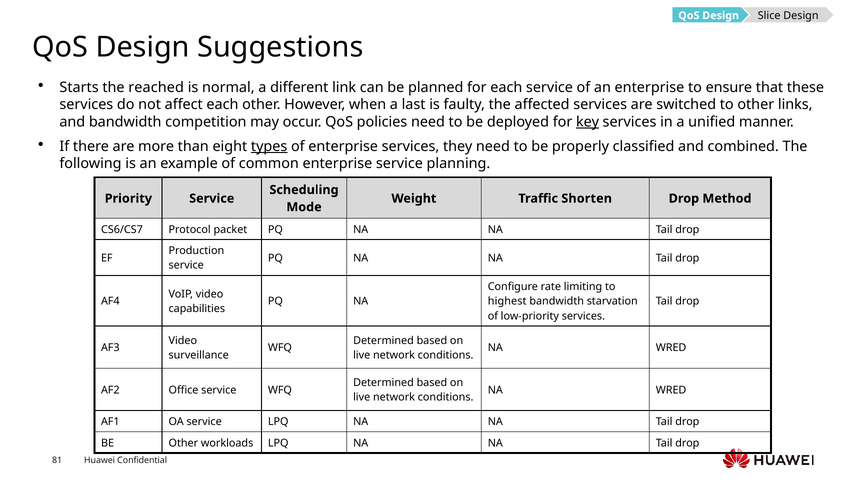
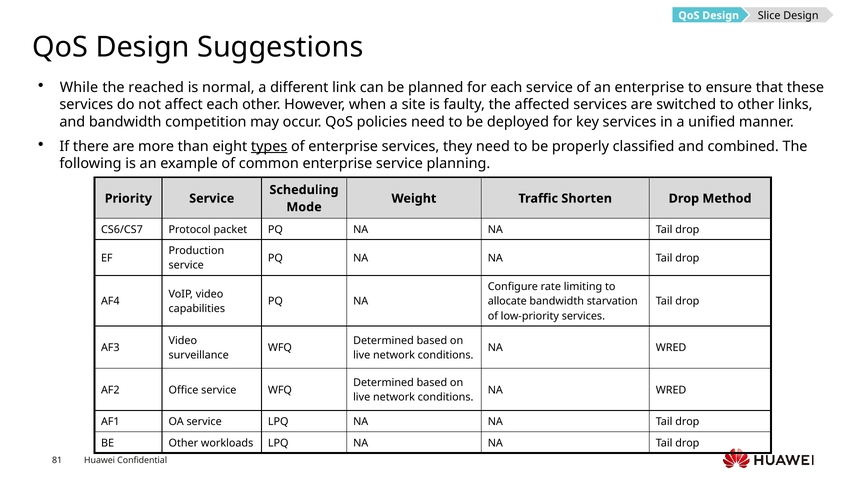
Starts: Starts -> While (79, 87)
last: last -> site (414, 104)
key underline: present -> none (588, 122)
highest: highest -> allocate (507, 301)
